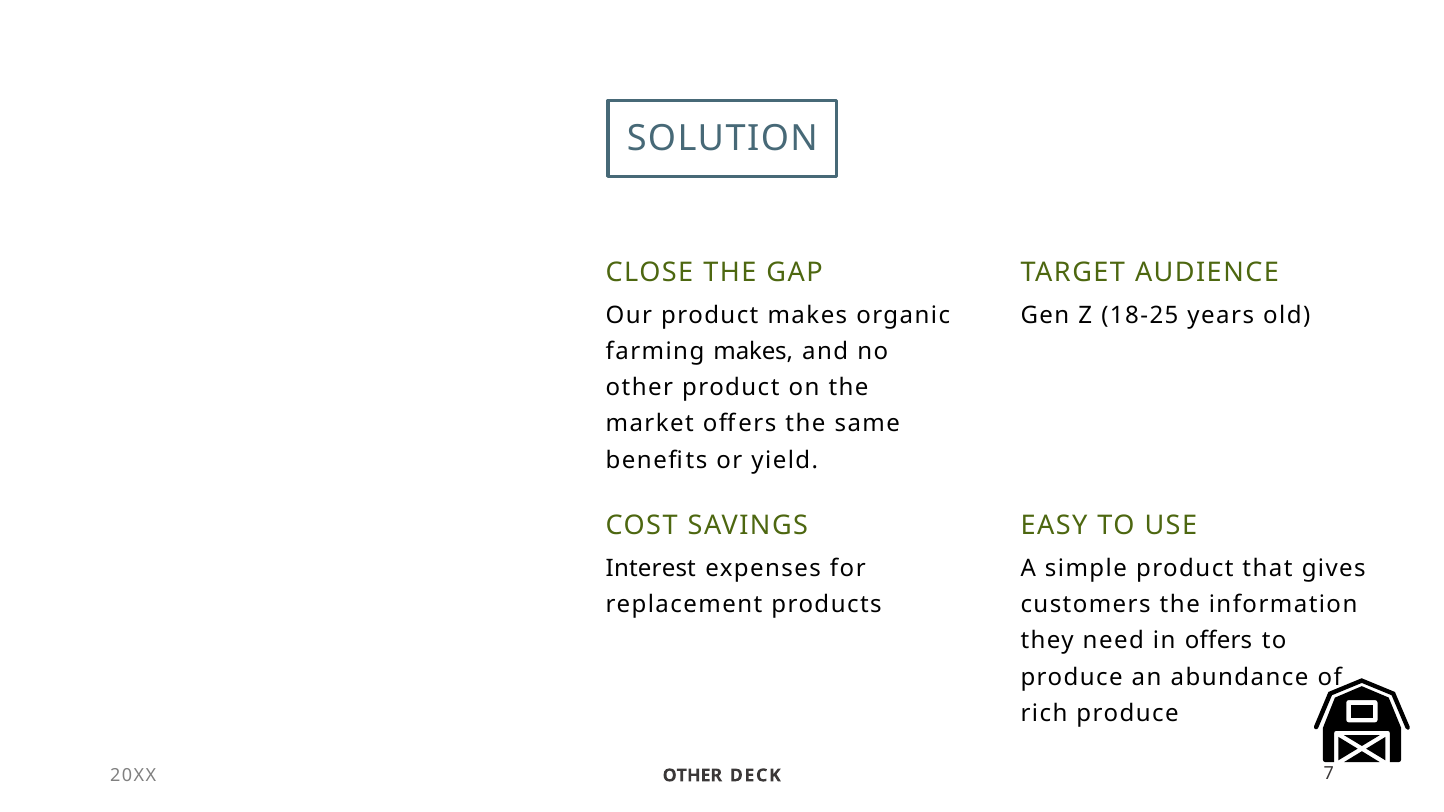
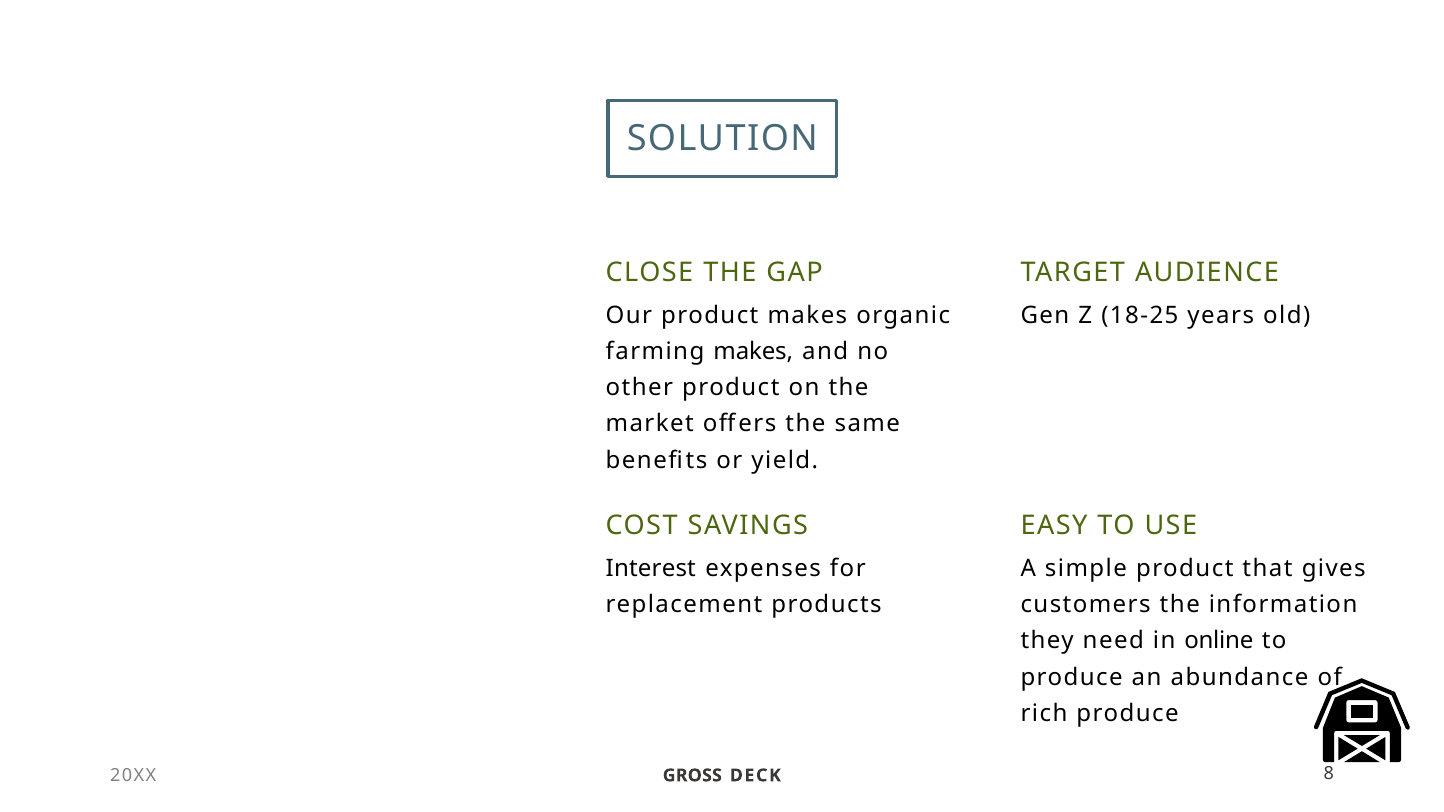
in offers: offers -> online (1219, 641)
20XX OTHER: OTHER -> GROSS (692, 776)
7: 7 -> 8 (1329, 774)
